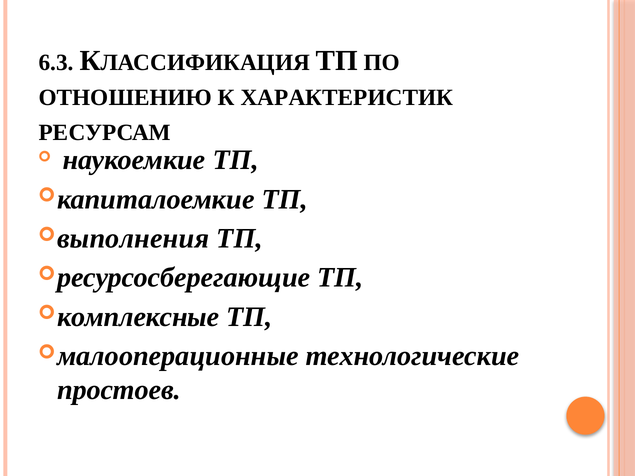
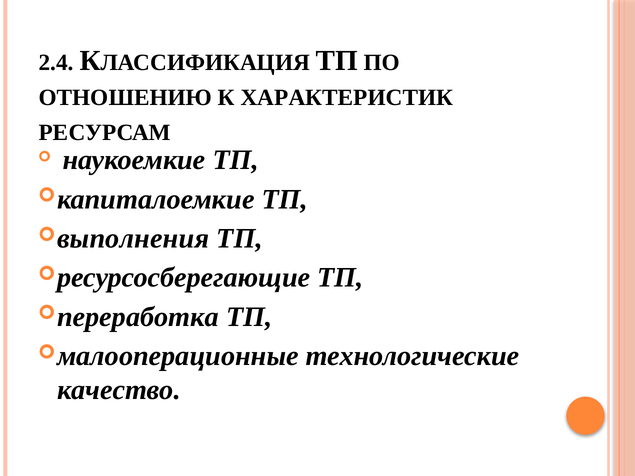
6.3: 6.3 -> 2.4 (56, 63)
комплексные: комплексные -> переработка (138, 317)
простоев: простоев -> качество (119, 390)
